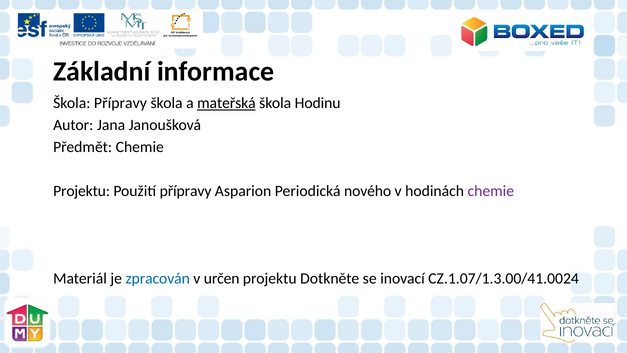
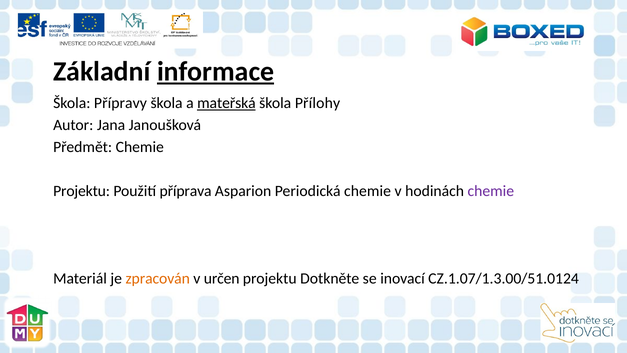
informace underline: none -> present (216, 71)
Hodinu: Hodinu -> Přílohy (317, 103)
Použití přípravy: přípravy -> příprava (186, 191)
Periodická nového: nového -> chemie (368, 191)
zpracován colour: blue -> orange (158, 279)
CZ.1.07/1.3.00/41.0024: CZ.1.07/1.3.00/41.0024 -> CZ.1.07/1.3.00/51.0124 (504, 279)
